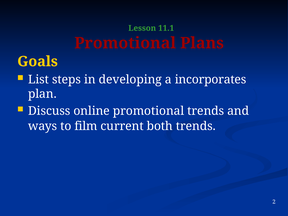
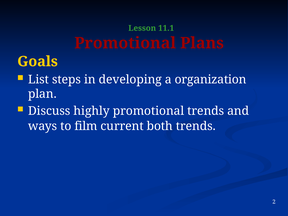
incorporates: incorporates -> organization (211, 80)
online: online -> highly (92, 111)
